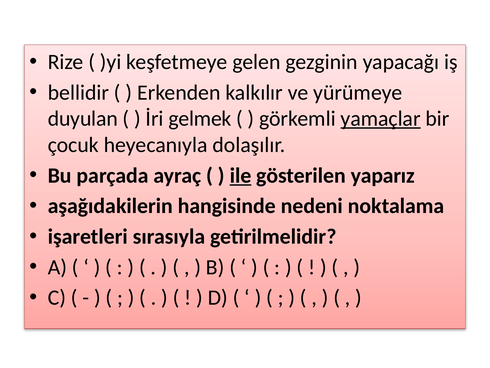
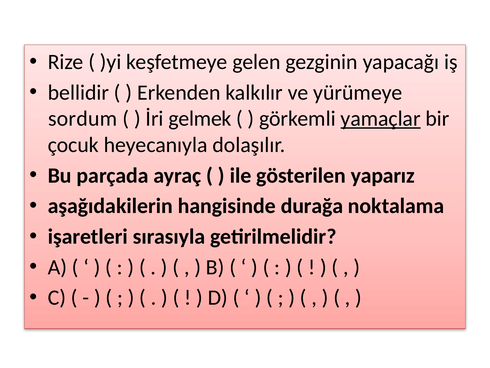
duyulan: duyulan -> sordum (83, 119)
ile underline: present -> none (241, 175)
nedeni: nedeni -> durağa (312, 206)
